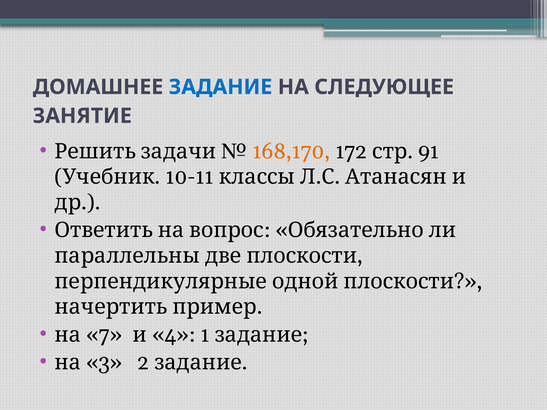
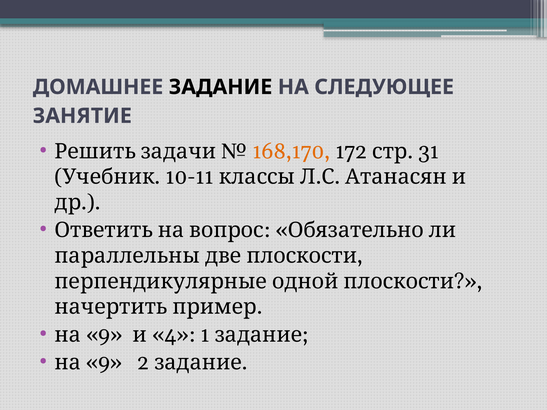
ЗАДАНИЕ colour: blue -> black (220, 87)
91: 91 -> 31 (428, 152)
7: 7 -> 9 (104, 335)
3: 3 -> 9 (104, 363)
